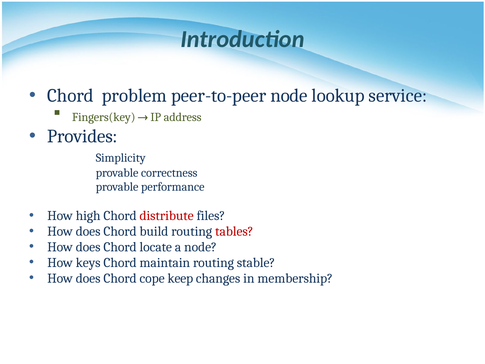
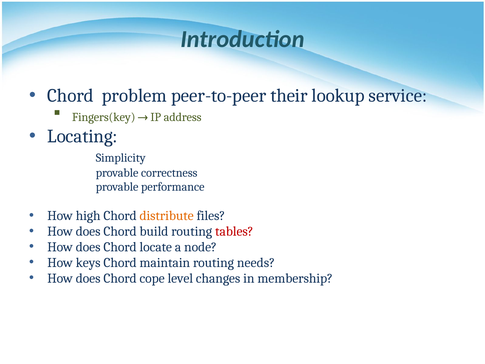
peer-to-peer node: node -> their (289, 96)
Provides: Provides -> Locating (82, 136)
distribute colour: red -> orange (167, 216)
stable: stable -> needs (256, 263)
keep: keep -> level (180, 278)
